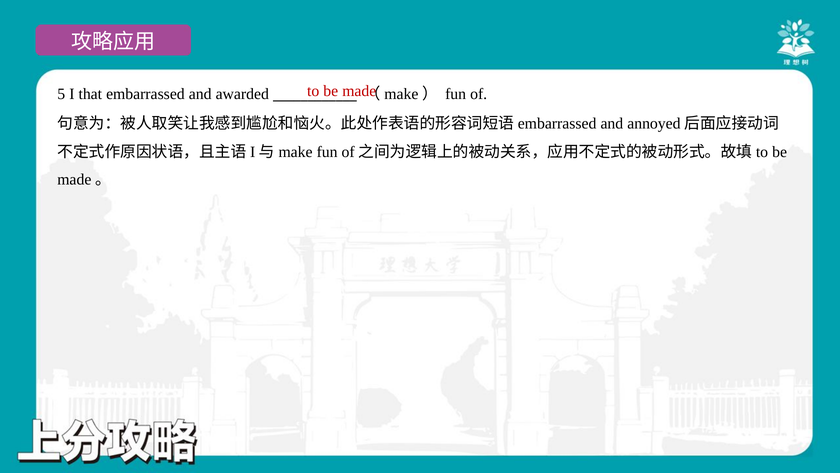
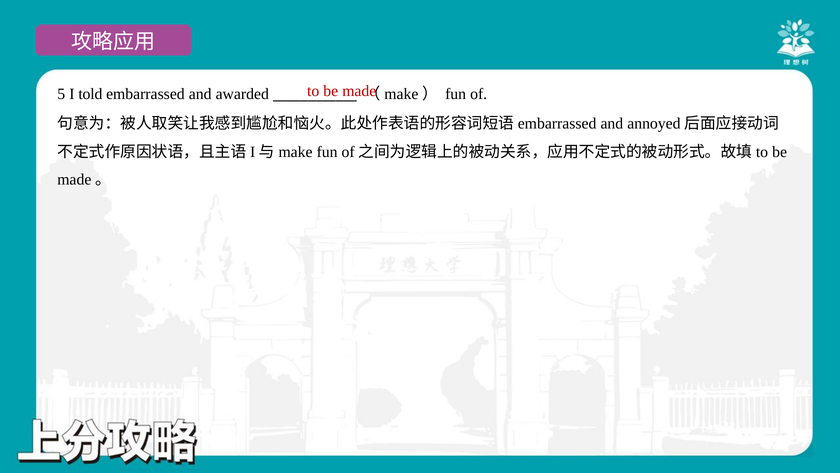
that: that -> told (90, 94)
